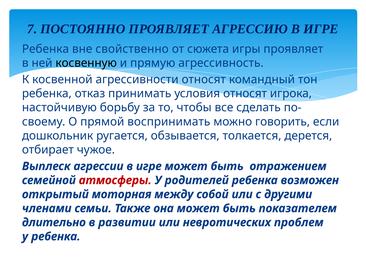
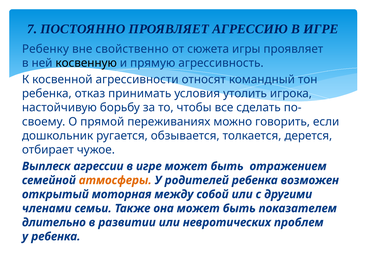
Ребенка: Ребенка -> Ребенку (45, 49)
условия относят: относят -> утолить (245, 93)
воспринимать: воспринимать -> переживаниях (169, 121)
атмосферы colour: red -> orange (115, 180)
